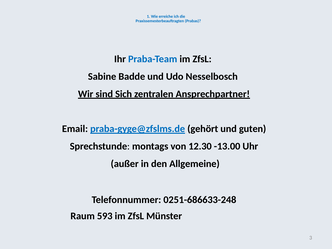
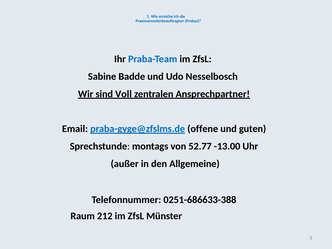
Sich: Sich -> Voll (124, 94)
gehört: gehört -> offene (203, 129)
12.30: 12.30 -> 52.77 (200, 146)
0251-686633-248: 0251-686633-248 -> 0251-686633-388 (200, 200)
593: 593 -> 212 (105, 216)
